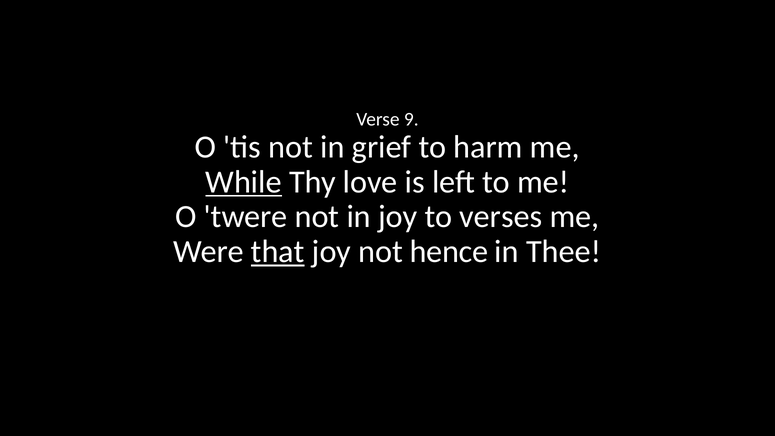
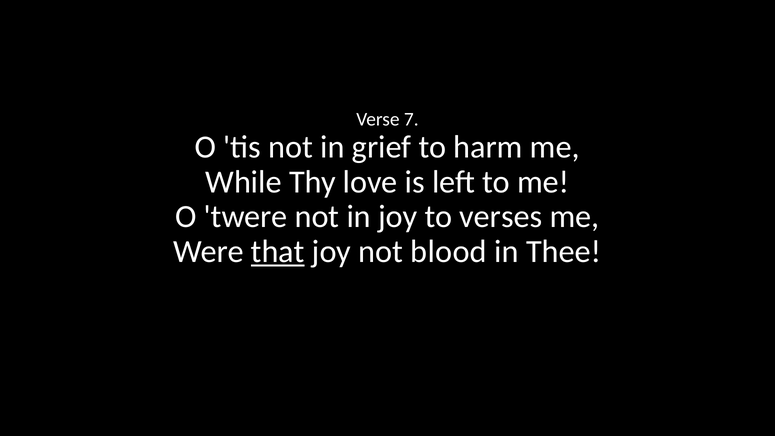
9: 9 -> 7 (411, 119)
While underline: present -> none (244, 182)
hence: hence -> blood (449, 252)
